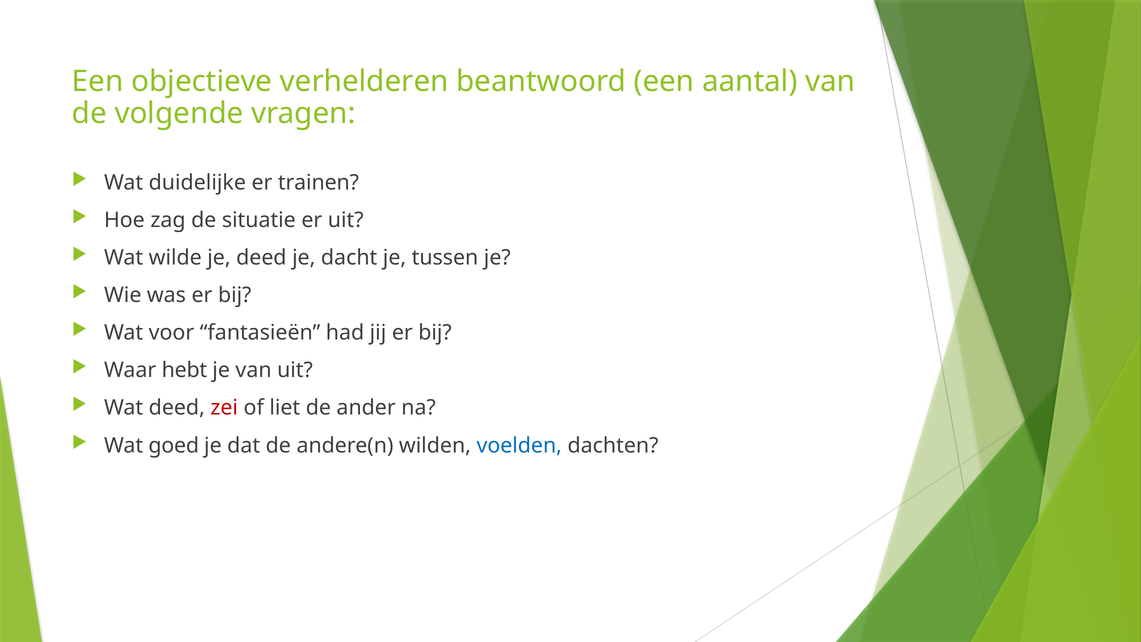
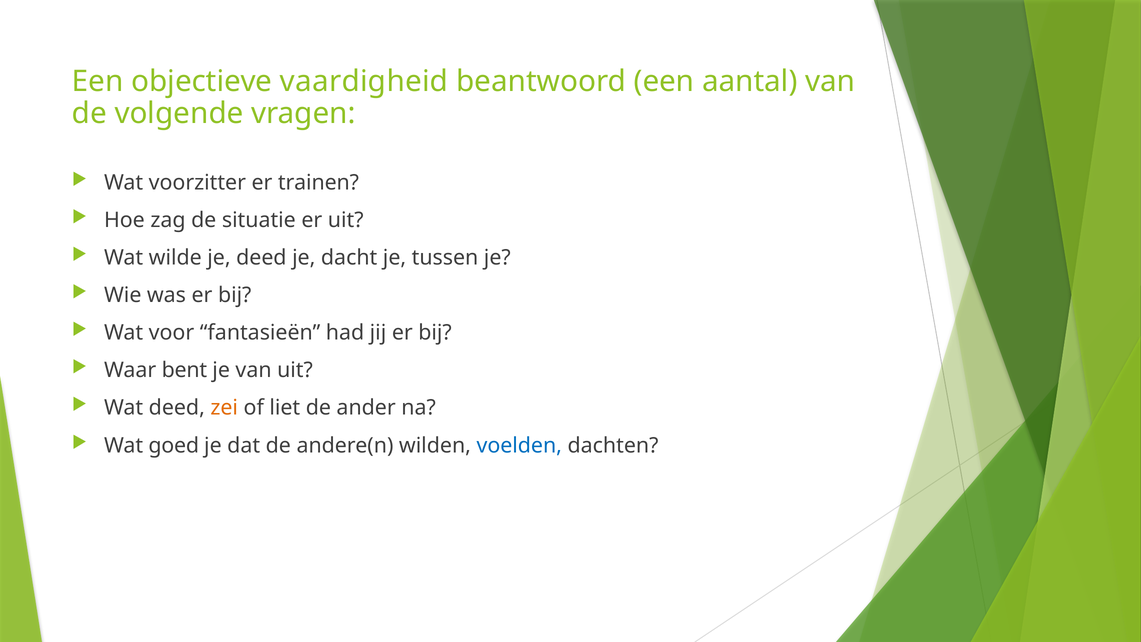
verhelderen: verhelderen -> vaardigheid (364, 81)
duidelijke: duidelijke -> voorzitter (197, 182)
hebt: hebt -> bent (184, 370)
zei colour: red -> orange (224, 408)
